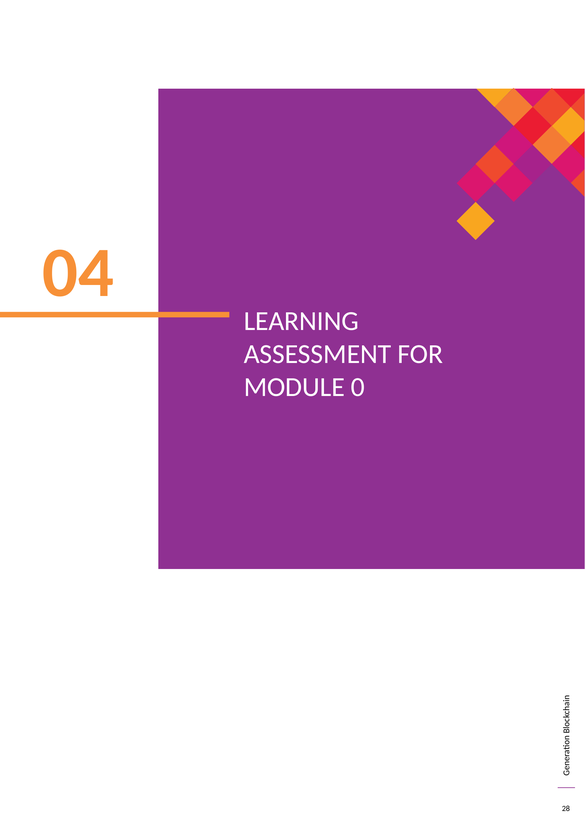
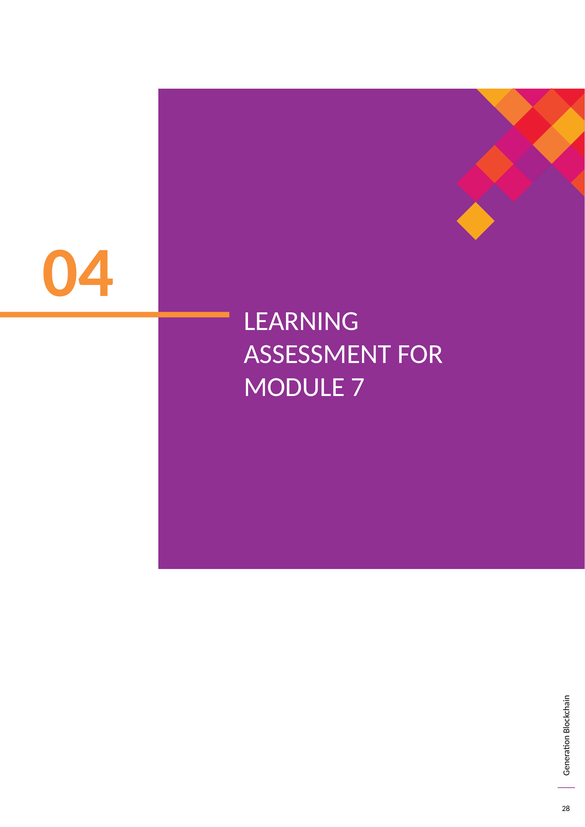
0: 0 -> 7 (358, 387)
